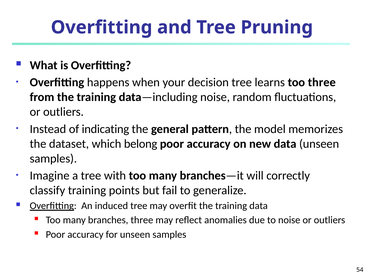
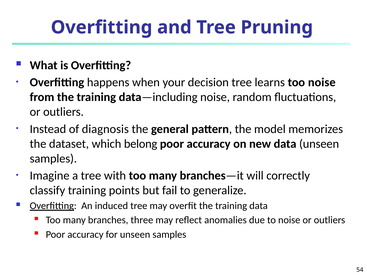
too three: three -> noise (322, 82)
indicating: indicating -> diagnosis (105, 129)
